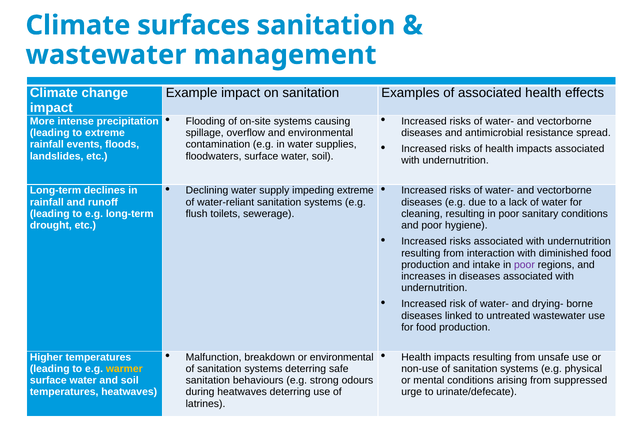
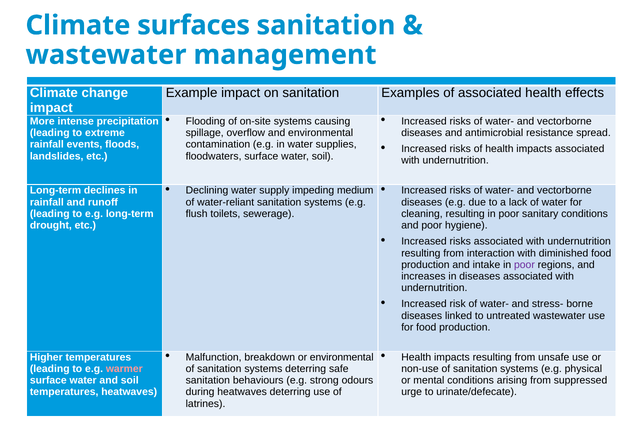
impeding extreme: extreme -> medium (355, 190)
drying-: drying- -> stress- (548, 304)
warmer colour: yellow -> pink (124, 369)
